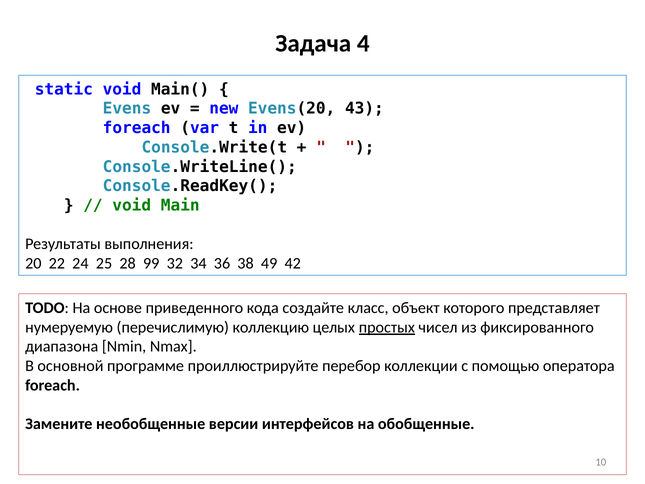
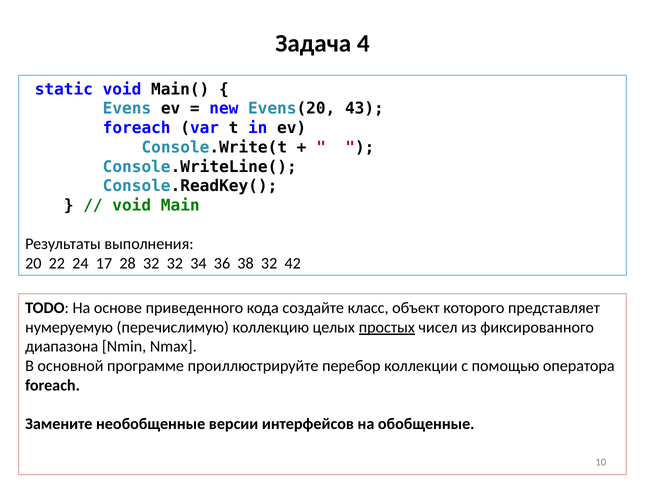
25: 25 -> 17 (104, 263)
28 99: 99 -> 32 (151, 263)
38 49: 49 -> 32 (269, 263)
